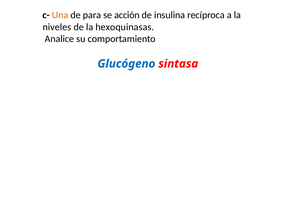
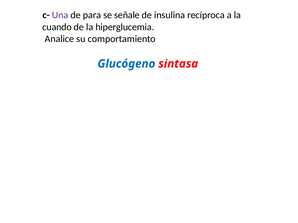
Una colour: orange -> purple (60, 15)
acción: acción -> señale (127, 15)
niveles: niveles -> cuando (57, 27)
hexoquinasas: hexoquinasas -> hiperglucemia (125, 27)
